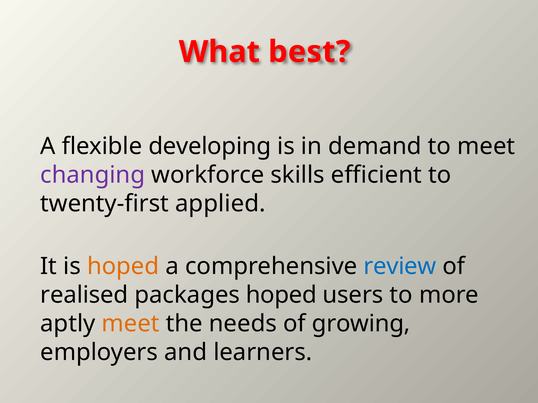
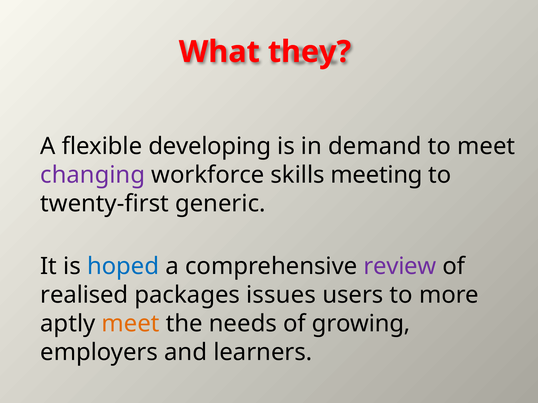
best: best -> they (309, 52)
efficient: efficient -> meeting (376, 175)
applied: applied -> generic (220, 204)
hoped colour: orange -> blue (123, 267)
review colour: blue -> purple (400, 267)
packages hoped: hoped -> issues (281, 295)
